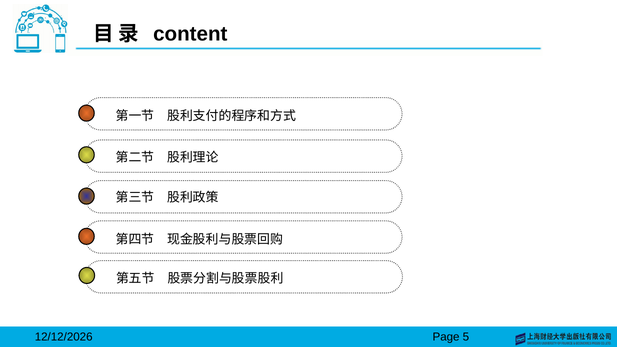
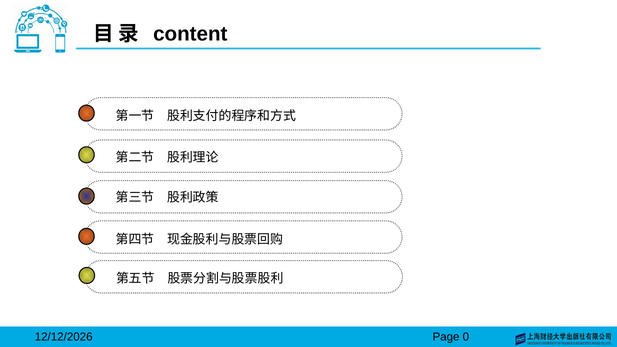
5: 5 -> 0 (466, 337)
